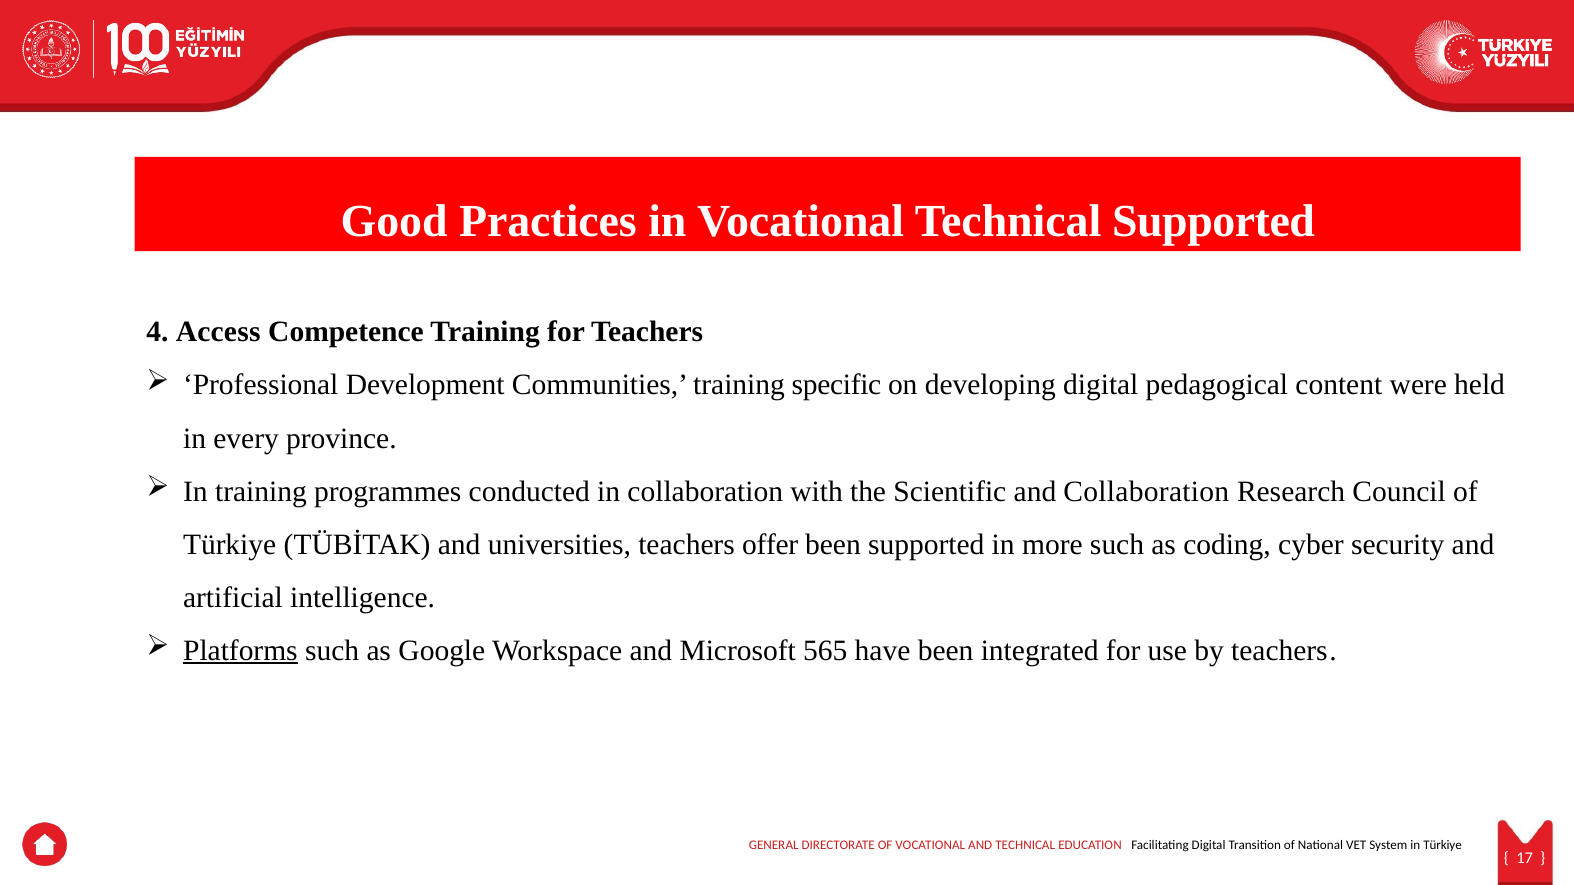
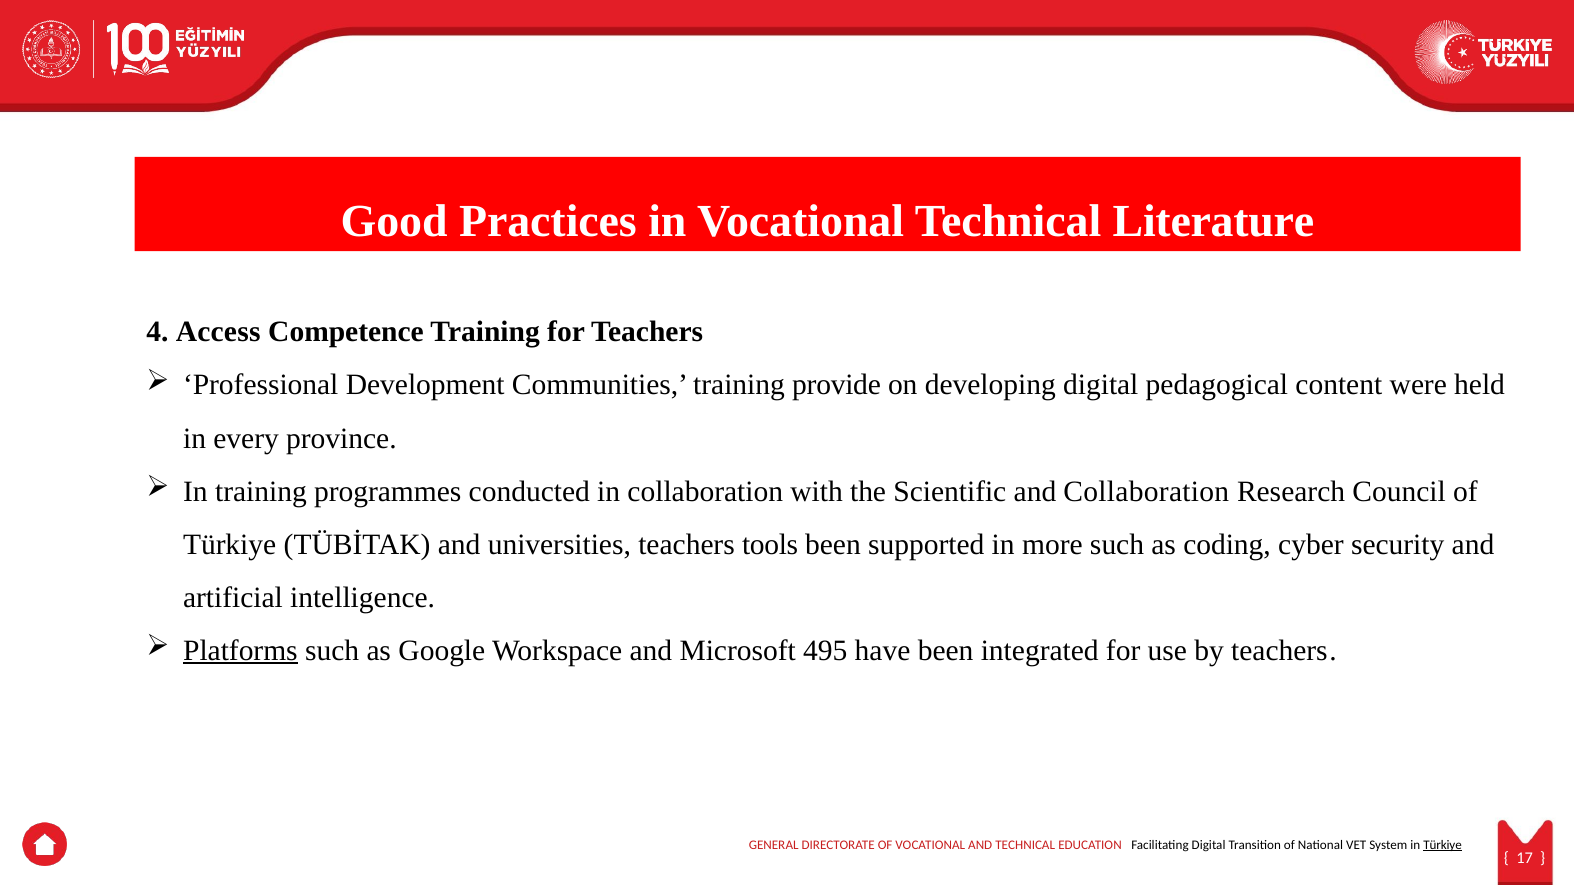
Technical Supported: Supported -> Literature (1213, 221)
specific: specific -> provide (836, 385)
offer: offer -> tools (770, 545)
565: 565 -> 495 (825, 651)
Türkiye underline: none -> present (1443, 845)
